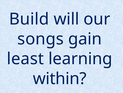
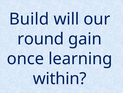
songs: songs -> round (41, 39)
least: least -> once (25, 58)
